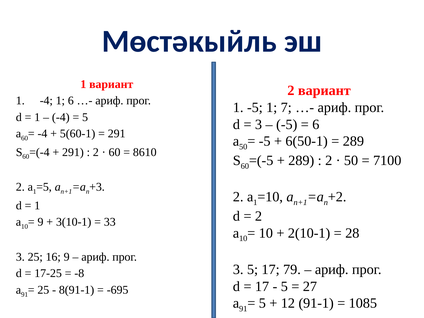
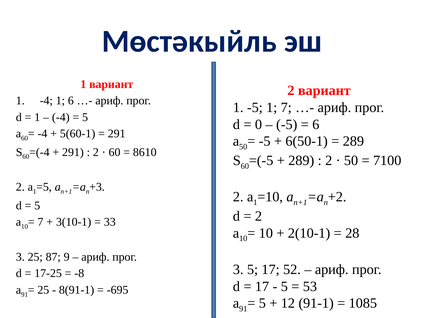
3: 3 -> 0 (258, 124)
1: 1 -> 5 (37, 205)
9: 9 -> 7 (40, 222)
16: 16 -> 87 (53, 257)
79: 79 -> 52 (292, 269)
27: 27 -> 53 (310, 286)
